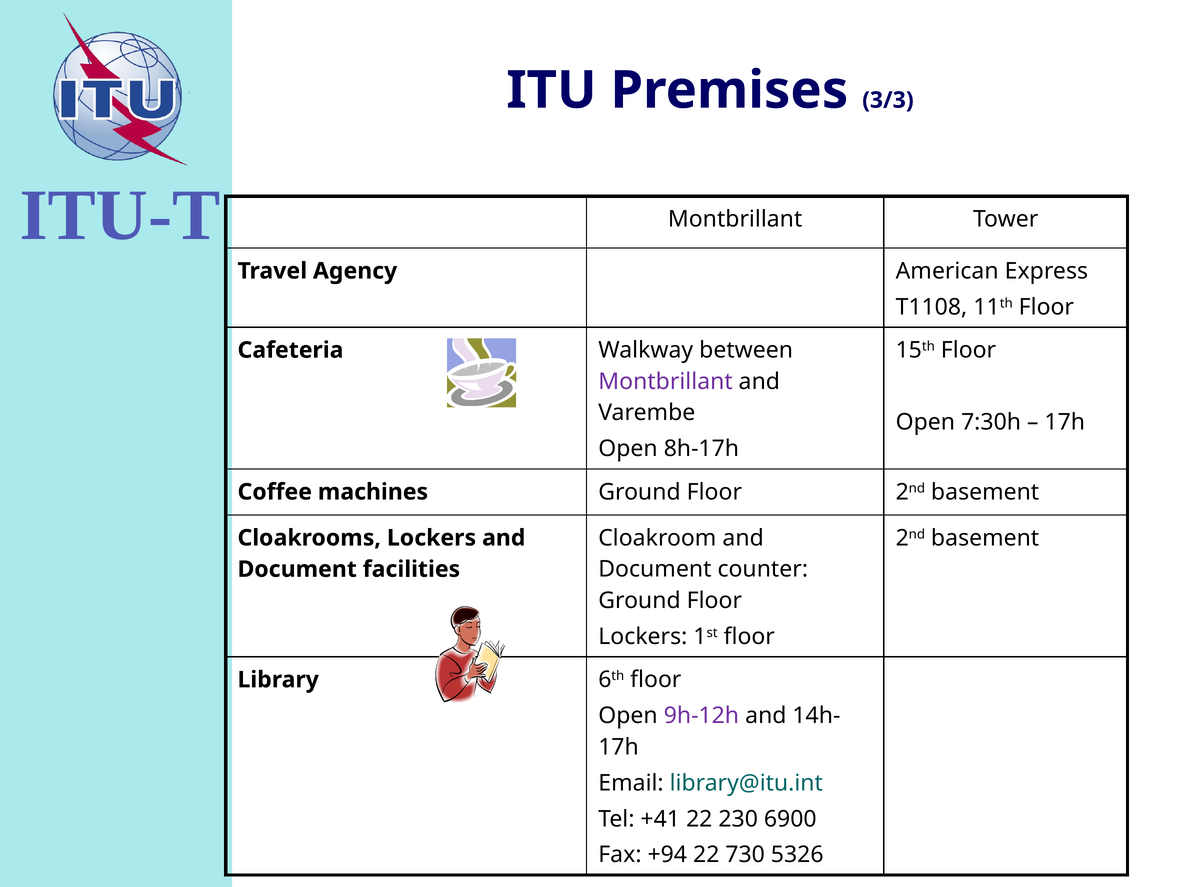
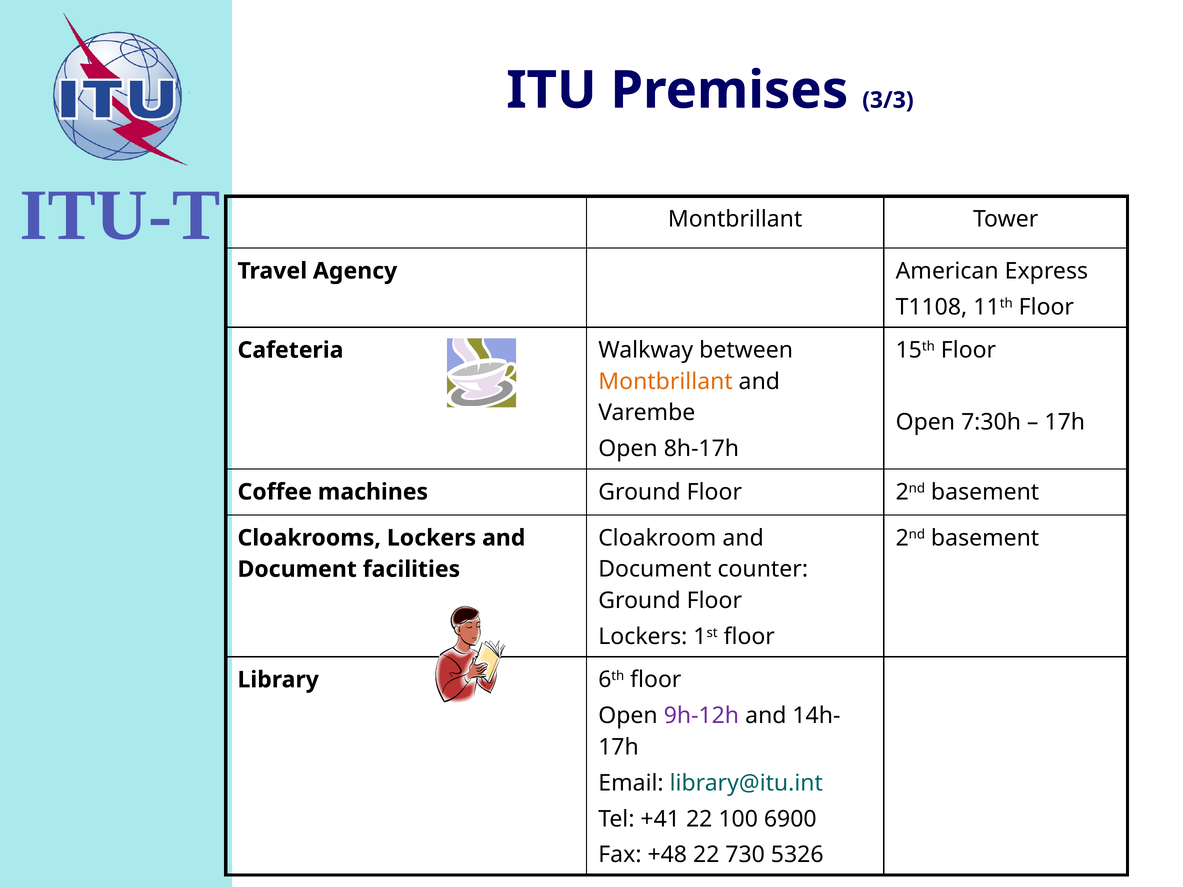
Montbrillant colour: purple -> orange (666, 382)
230: 230 -> 100 (738, 819)
+94: +94 -> +48 (667, 855)
